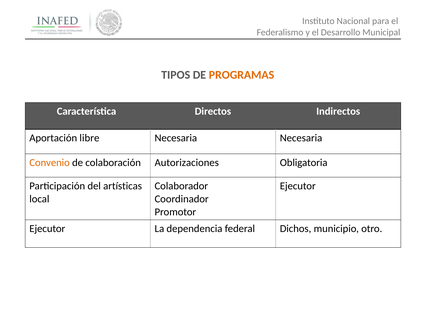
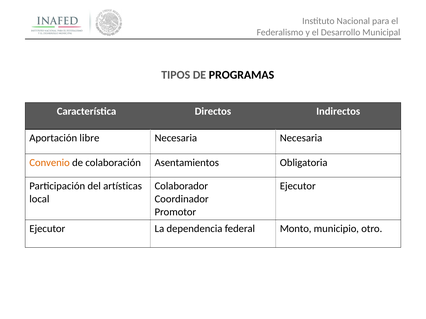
PROGRAMAS colour: orange -> black (242, 75)
Autorizaciones: Autorizaciones -> Asentamientos (187, 163)
Dichos: Dichos -> Monto (296, 229)
